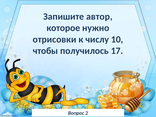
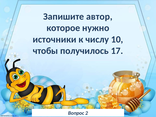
отрисовки: отрисовки -> источники (55, 39)
